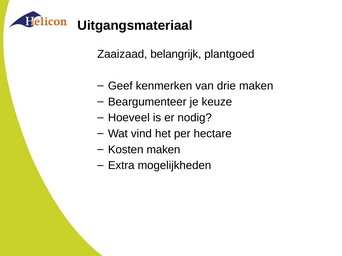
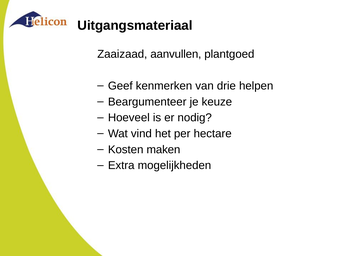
belangrijk: belangrijk -> aanvullen (176, 54)
drie maken: maken -> helpen (256, 86)
